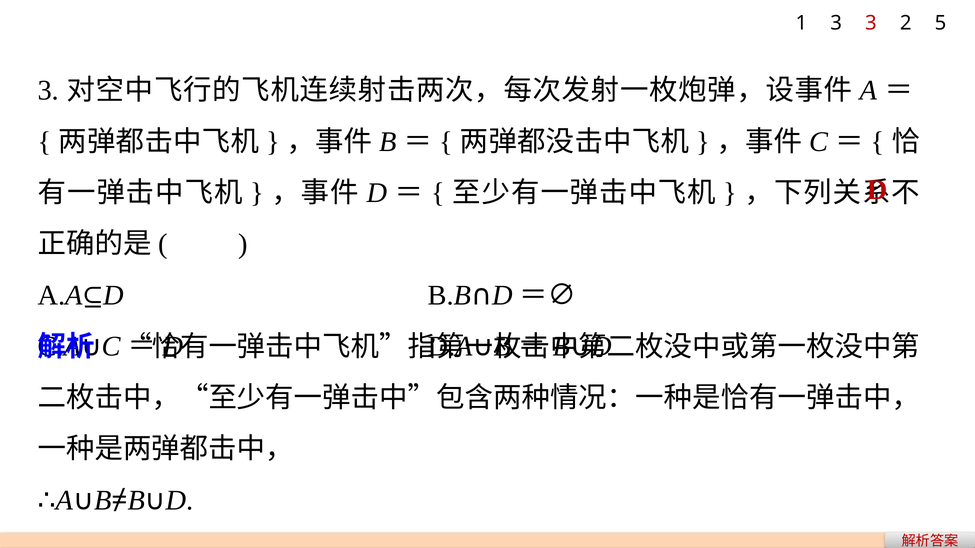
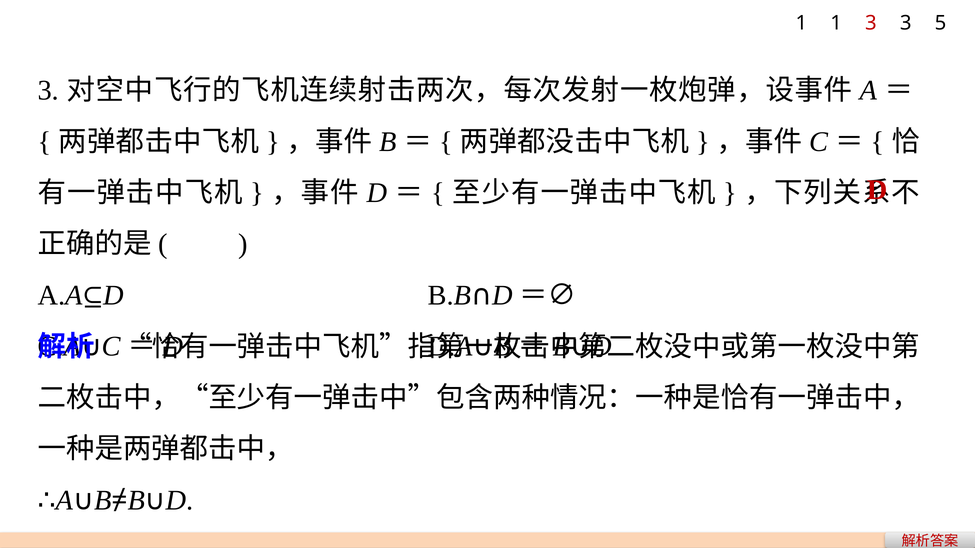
1 3: 3 -> 1 (836, 23)
3 2: 2 -> 3 (906, 23)
